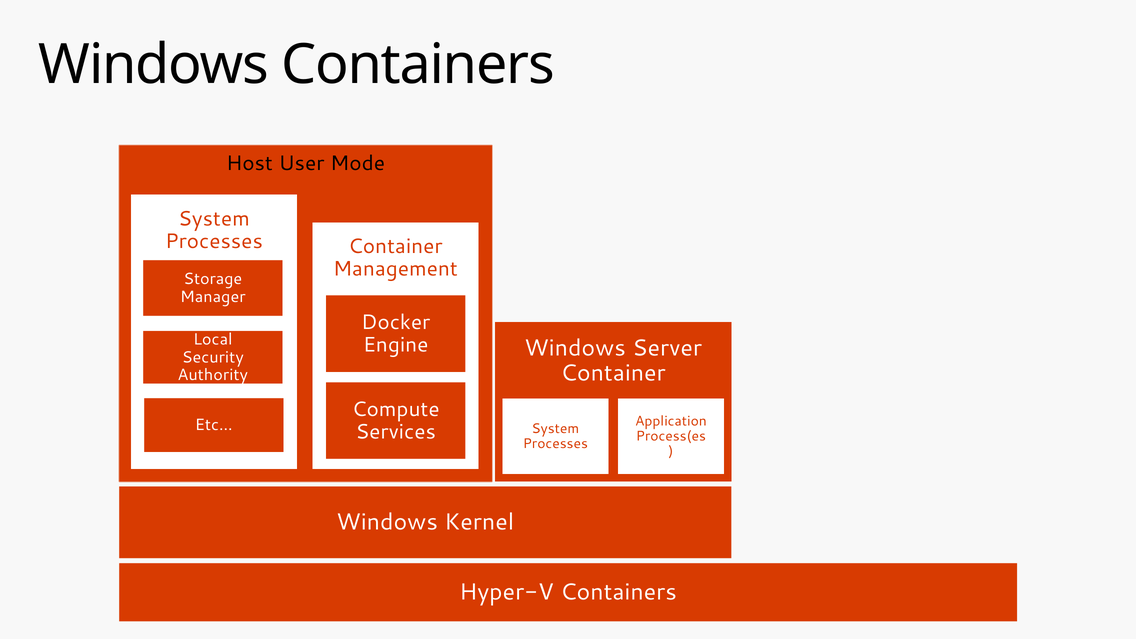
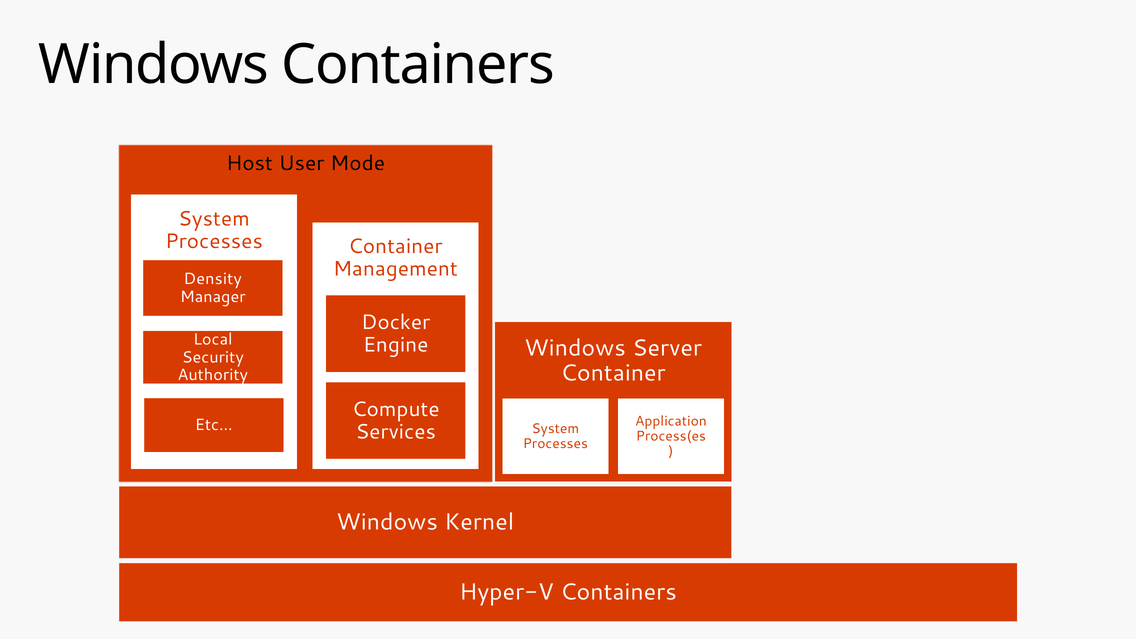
Storage: Storage -> Density (213, 279)
